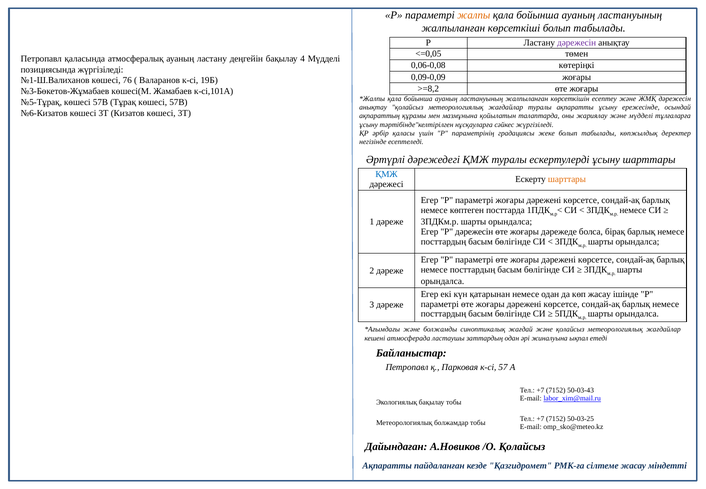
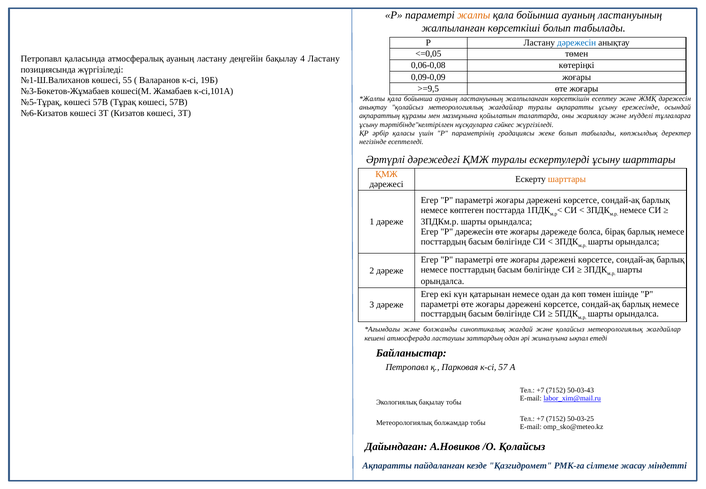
дәрежесін colour: purple -> blue (577, 43)
4 Мүдделі: Мүдделі -> Ластану (324, 59)
76: 76 -> 55 (127, 80)
>=8,2: >=8,2 -> >=9,5 (428, 89)
ҚМЖ colour: blue -> orange (387, 174)
көп жасау: жасау -> төмен (599, 294)
